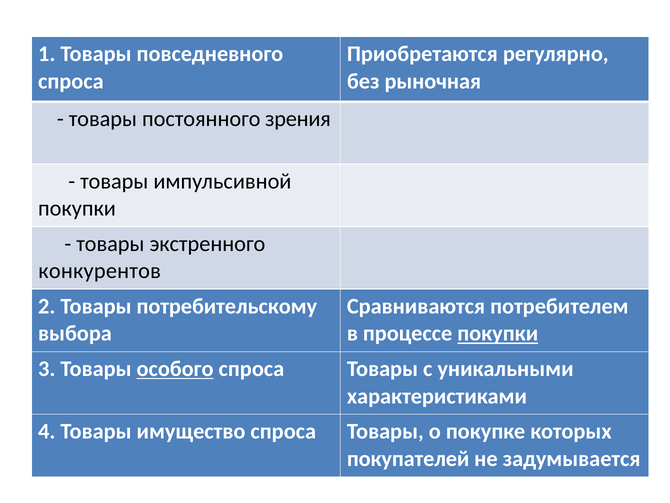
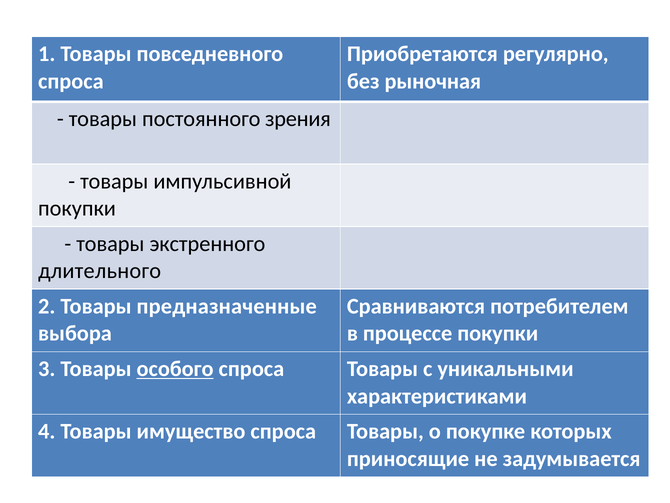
конкурентов: конкурентов -> длительного (100, 271)
потребительскому: потребительскому -> предназначенные (227, 306)
покупки underline: present -> none (498, 333)
покупателей: покупателей -> приносящие (408, 458)
